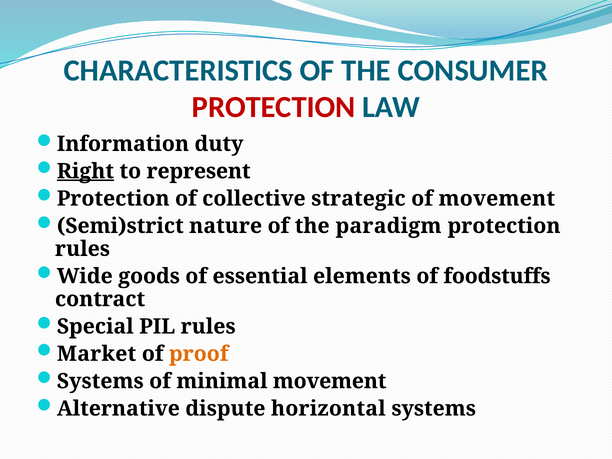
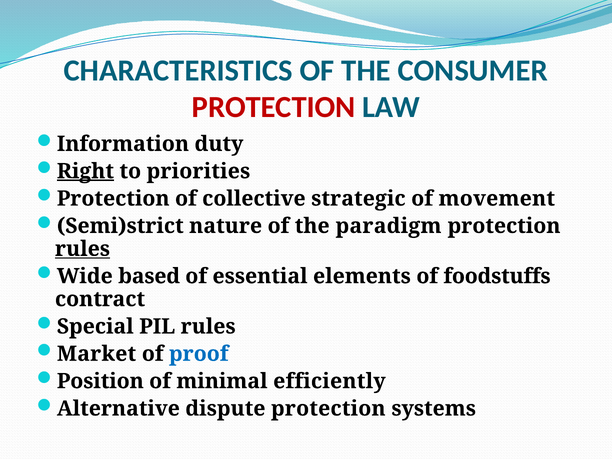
represent: represent -> priorities (198, 171)
rules underline: none -> present (82, 249)
goods: goods -> based (149, 276)
proof colour: orange -> blue (199, 354)
Systems: Systems -> Position (100, 381)
minimal movement: movement -> efficiently (329, 381)
dispute horizontal: horizontal -> protection (328, 409)
